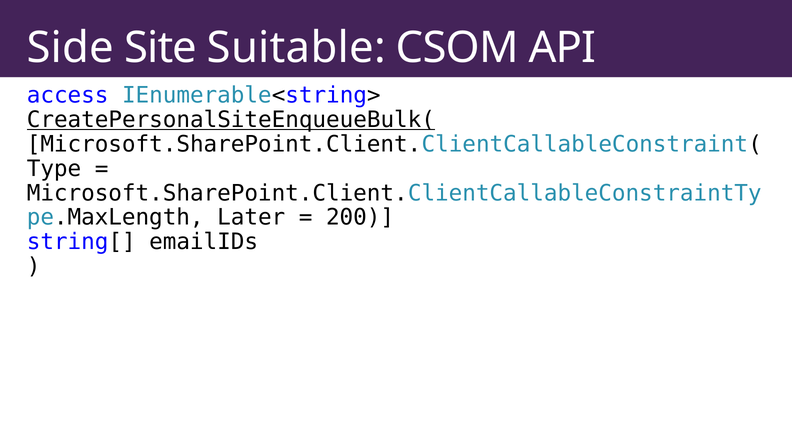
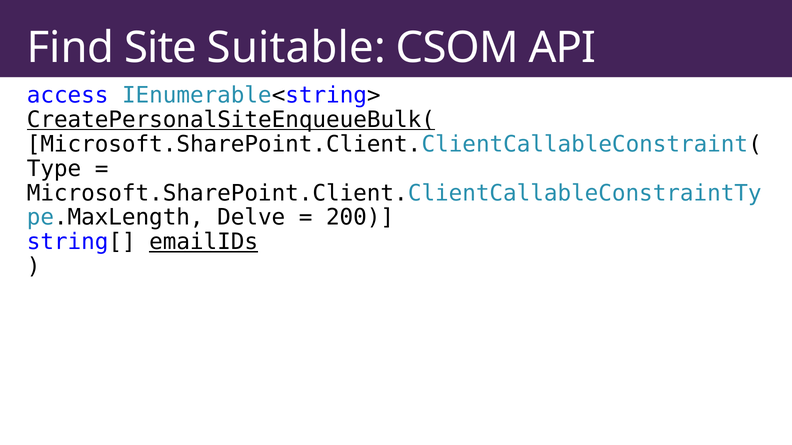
Side: Side -> Find (71, 48)
Later: Later -> Delve (251, 218)
emailIDs underline: none -> present (204, 242)
